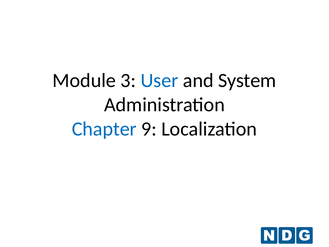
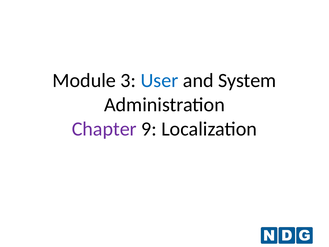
Chapter colour: blue -> purple (104, 129)
